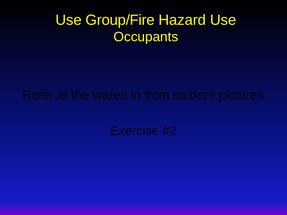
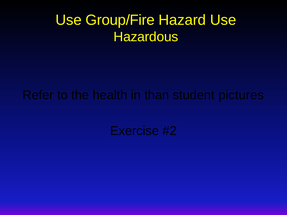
Occupants: Occupants -> Hazardous (146, 37)
wares: wares -> health (110, 95)
from: from -> than (157, 95)
